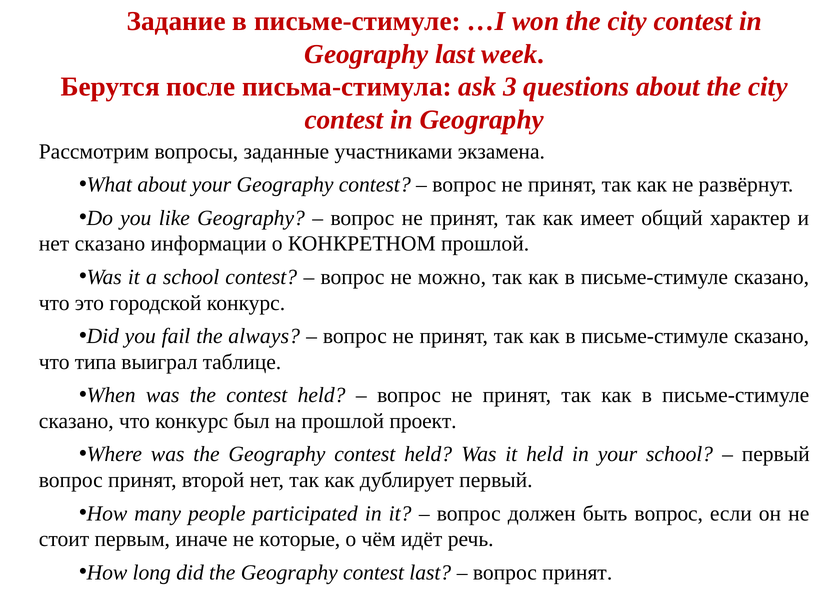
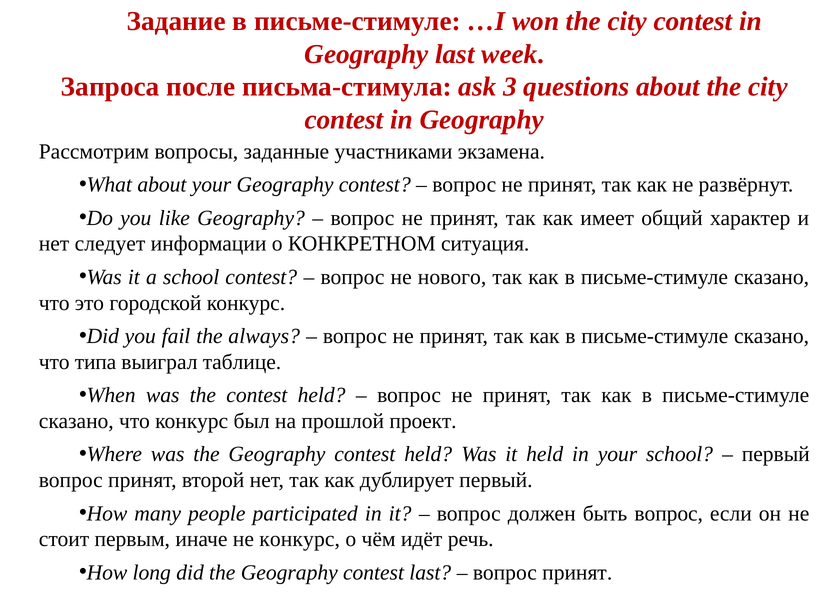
Берутся: Берутся -> Запроса (110, 87)
нет сказано: сказано -> следует (110, 244)
КОНКРЕТНОМ прошлой: прошлой -> ситуация (485, 244)
можно: можно -> нового (452, 277)
не которые: которые -> конкурс (300, 539)
